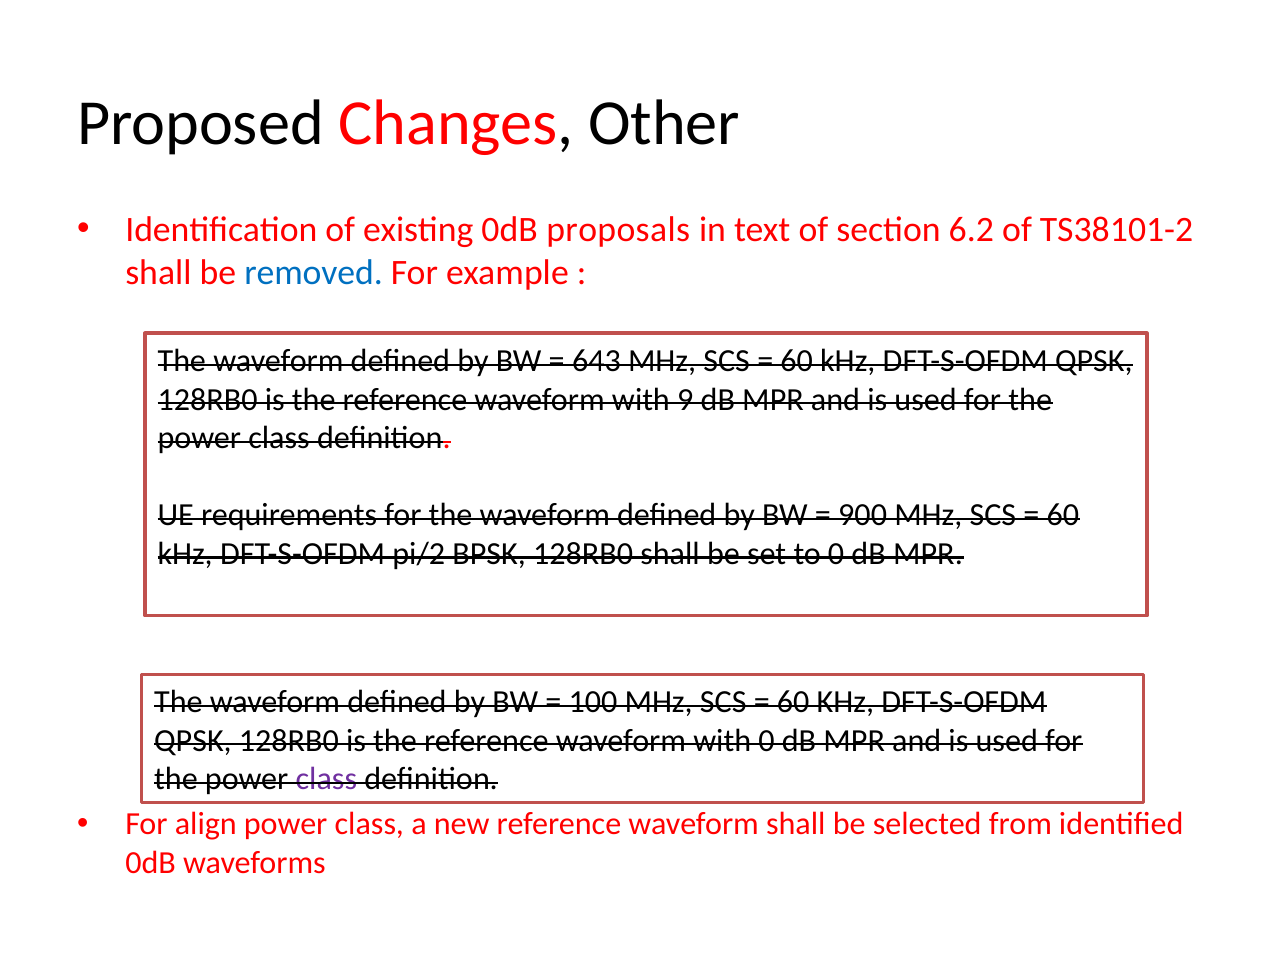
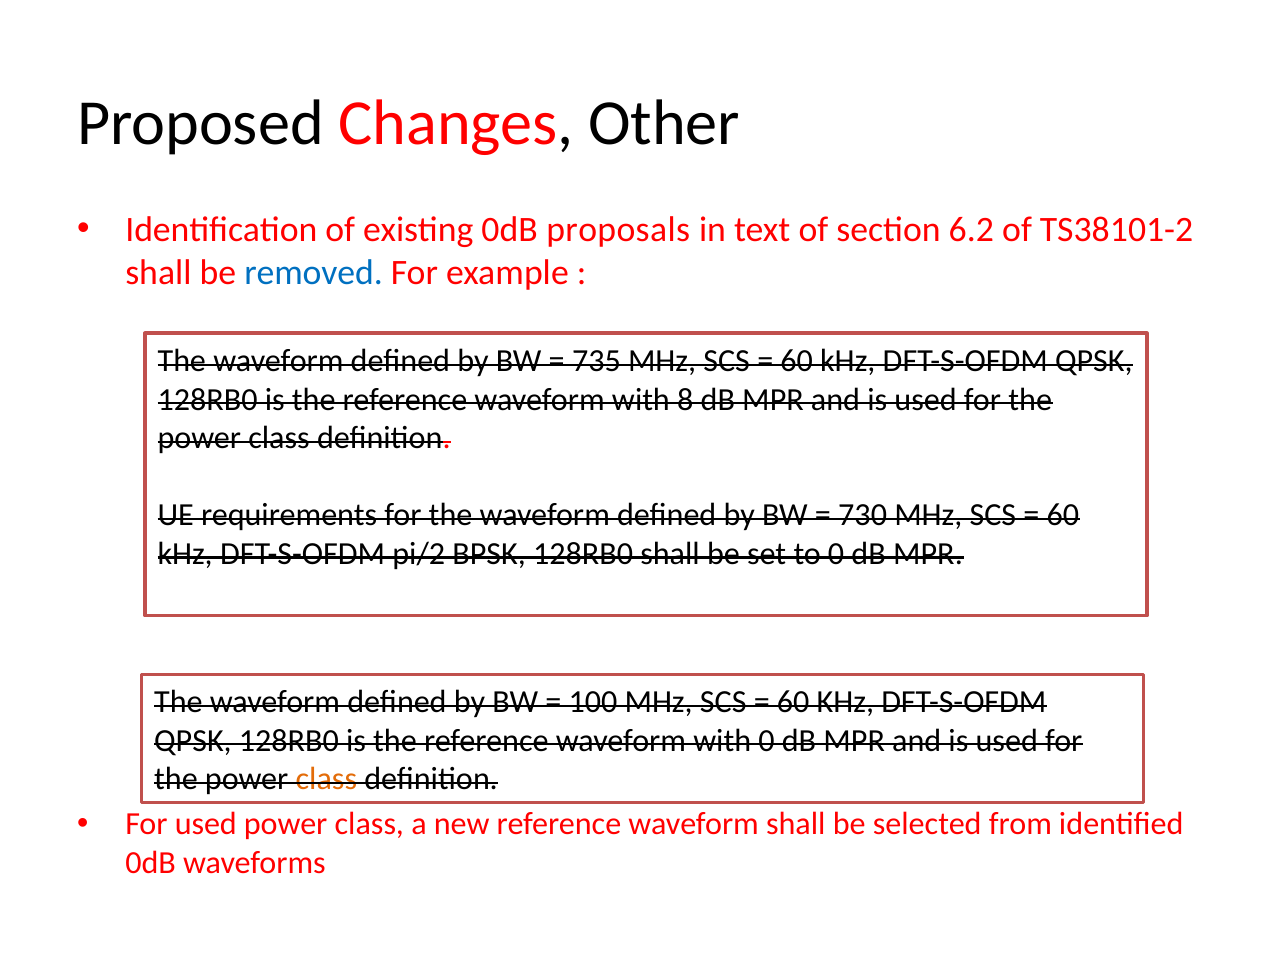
643: 643 -> 735 (596, 361)
9: 9 -> 8 (685, 399)
900: 900 -> 730 (863, 515)
class colour: purple -> orange (326, 779)
For align: align -> used (206, 824)
